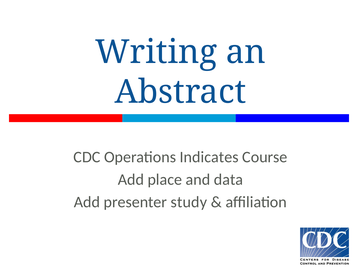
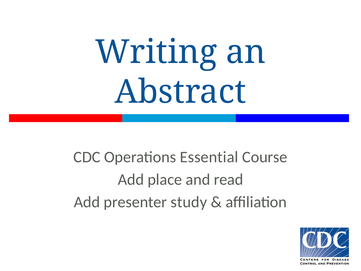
Indicates: Indicates -> Essential (209, 157)
data: data -> read (229, 179)
